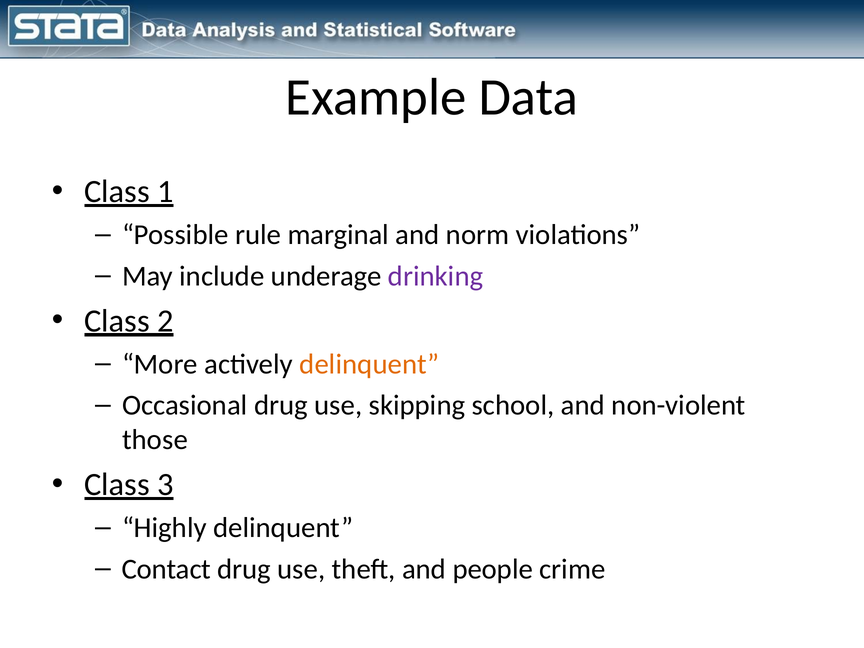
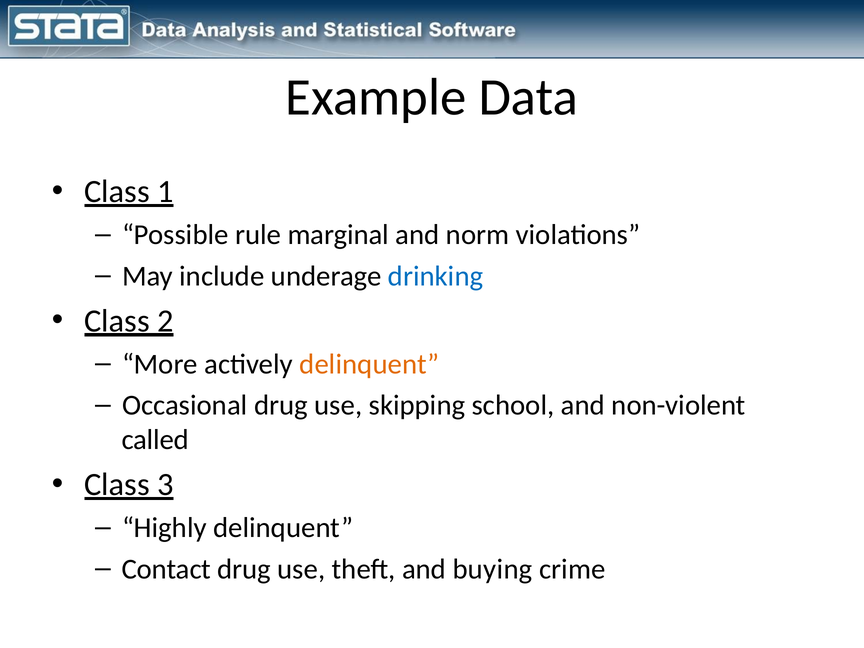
drinking colour: purple -> blue (436, 276)
those: those -> called (155, 440)
people: people -> buying (493, 569)
